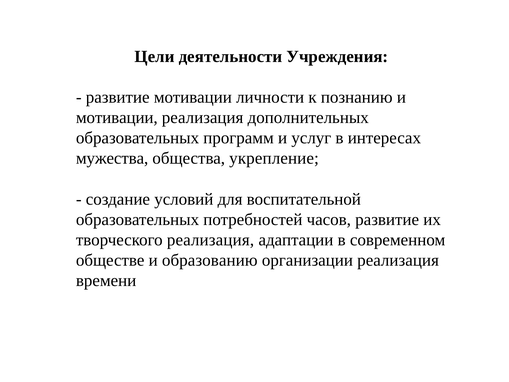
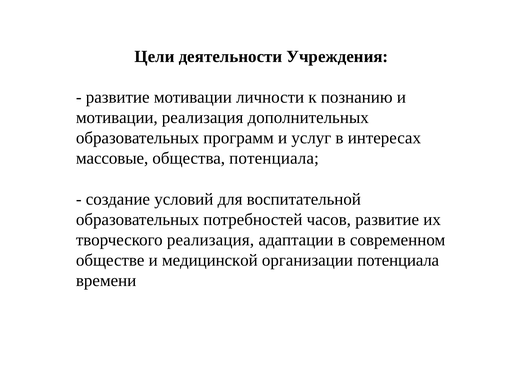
мужества: мужества -> массовые (112, 158)
общества укрепление: укрепление -> потенциала (274, 158)
образованию: образованию -> медицинской (210, 260)
организации реализация: реализация -> потенциала (398, 260)
